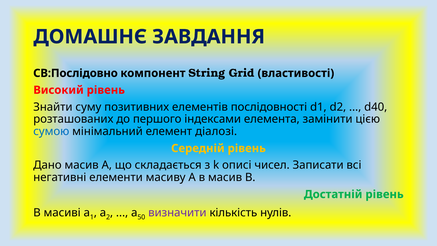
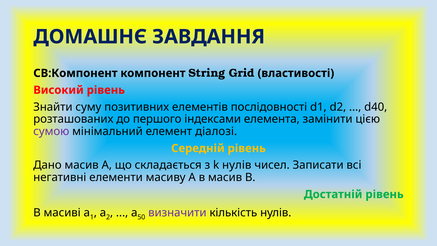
СВ:Послідовно: СВ:Послідовно -> СВ:Компонент (75, 73)
сумою colour: blue -> purple (51, 131)
k описі: описі -> нулів (237, 165)
